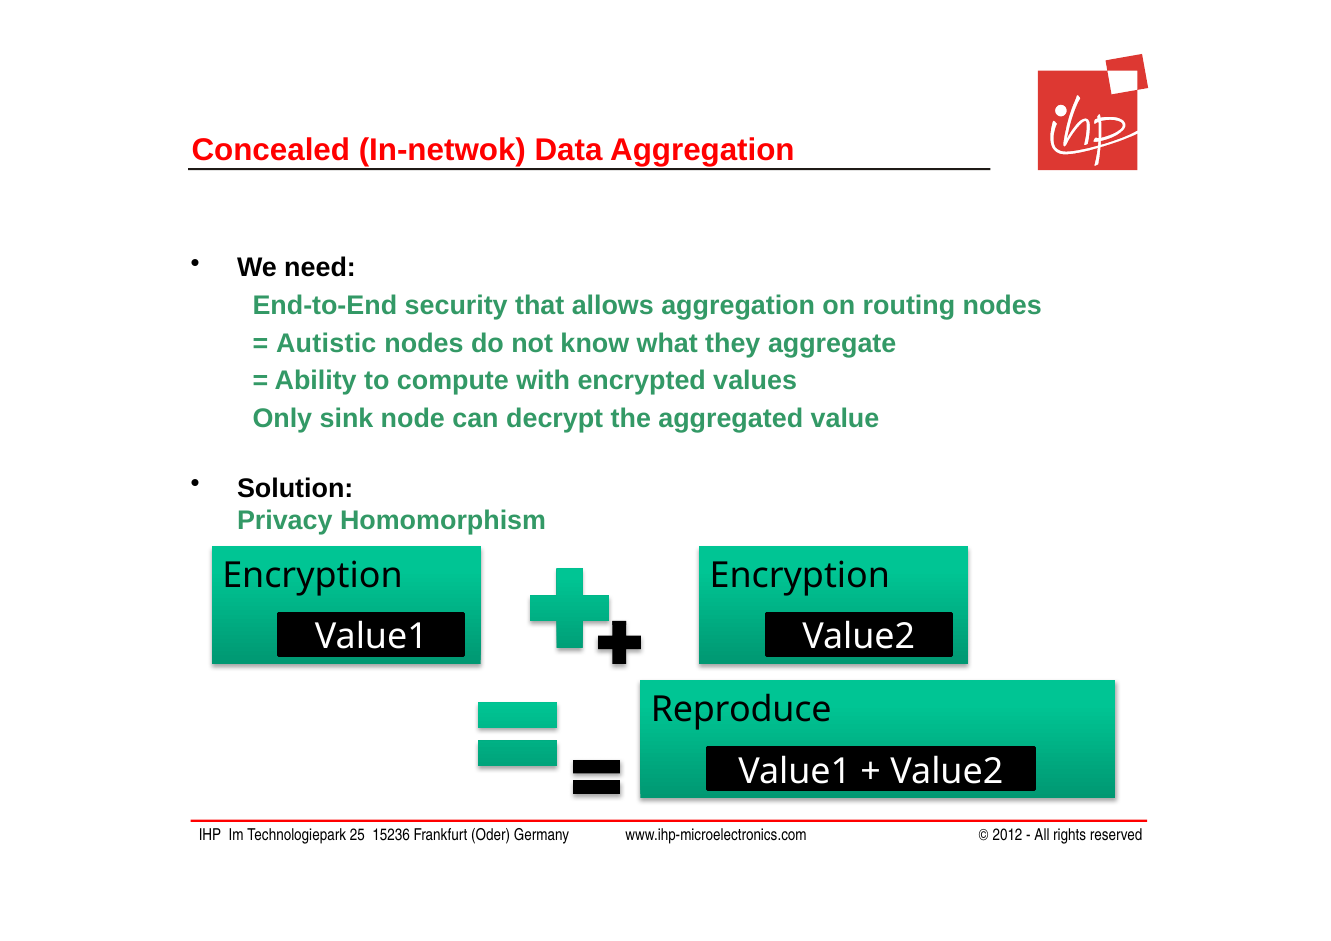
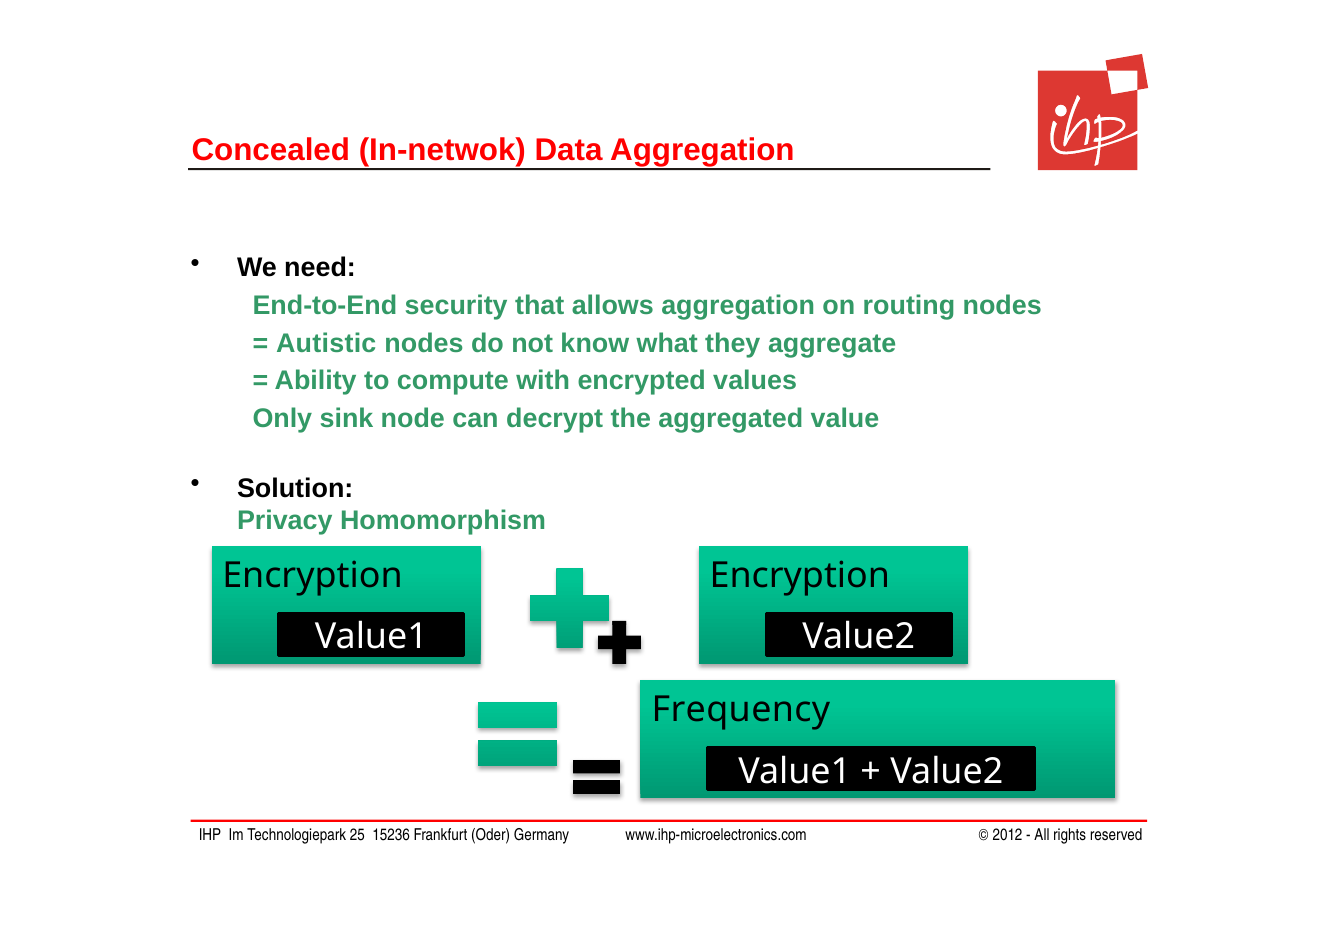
Reproduce: Reproduce -> Frequency (741, 710)
